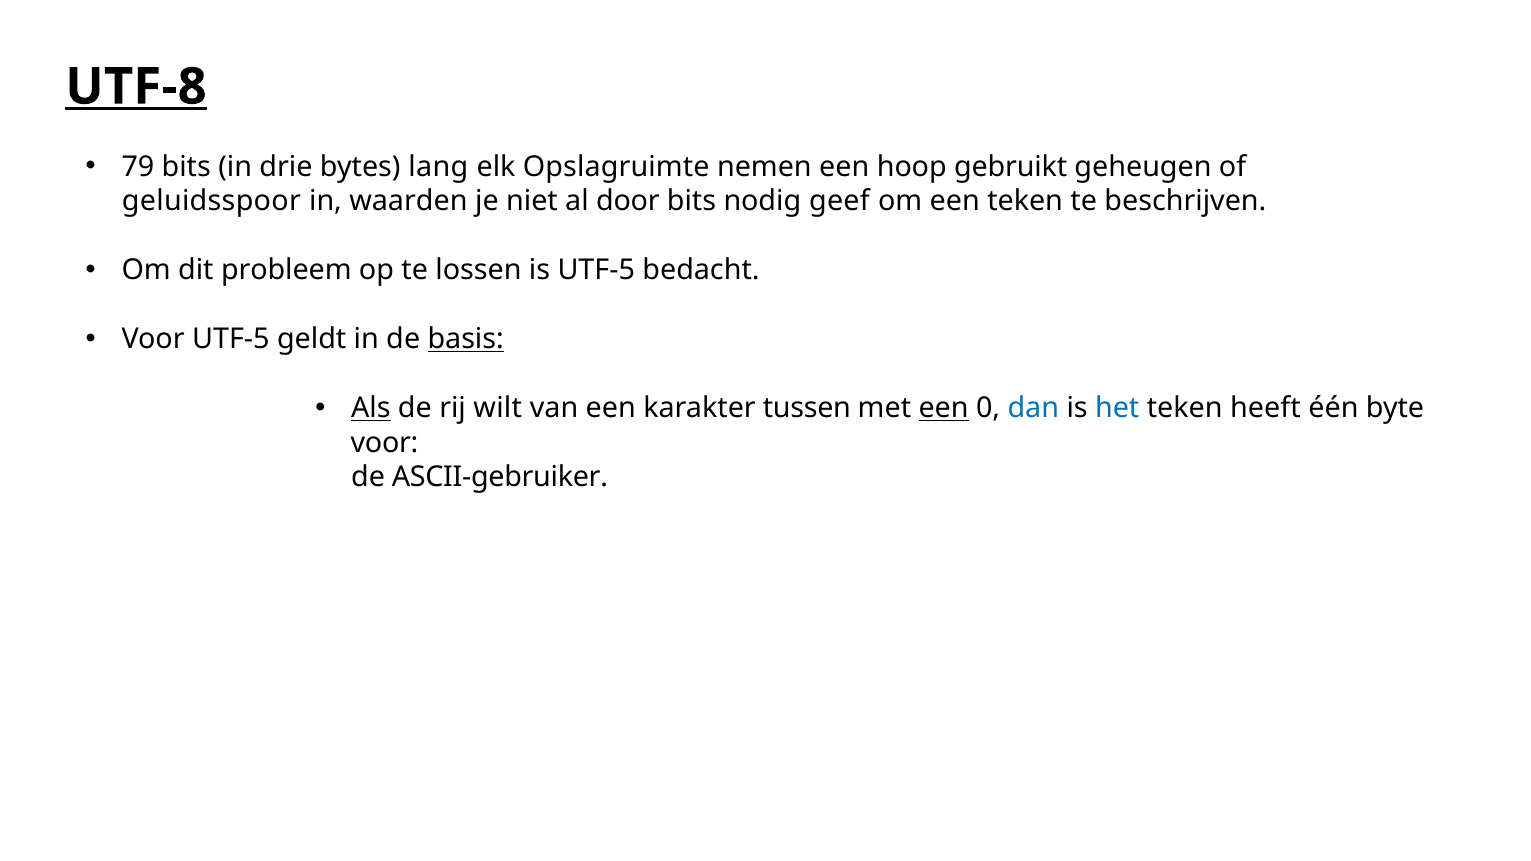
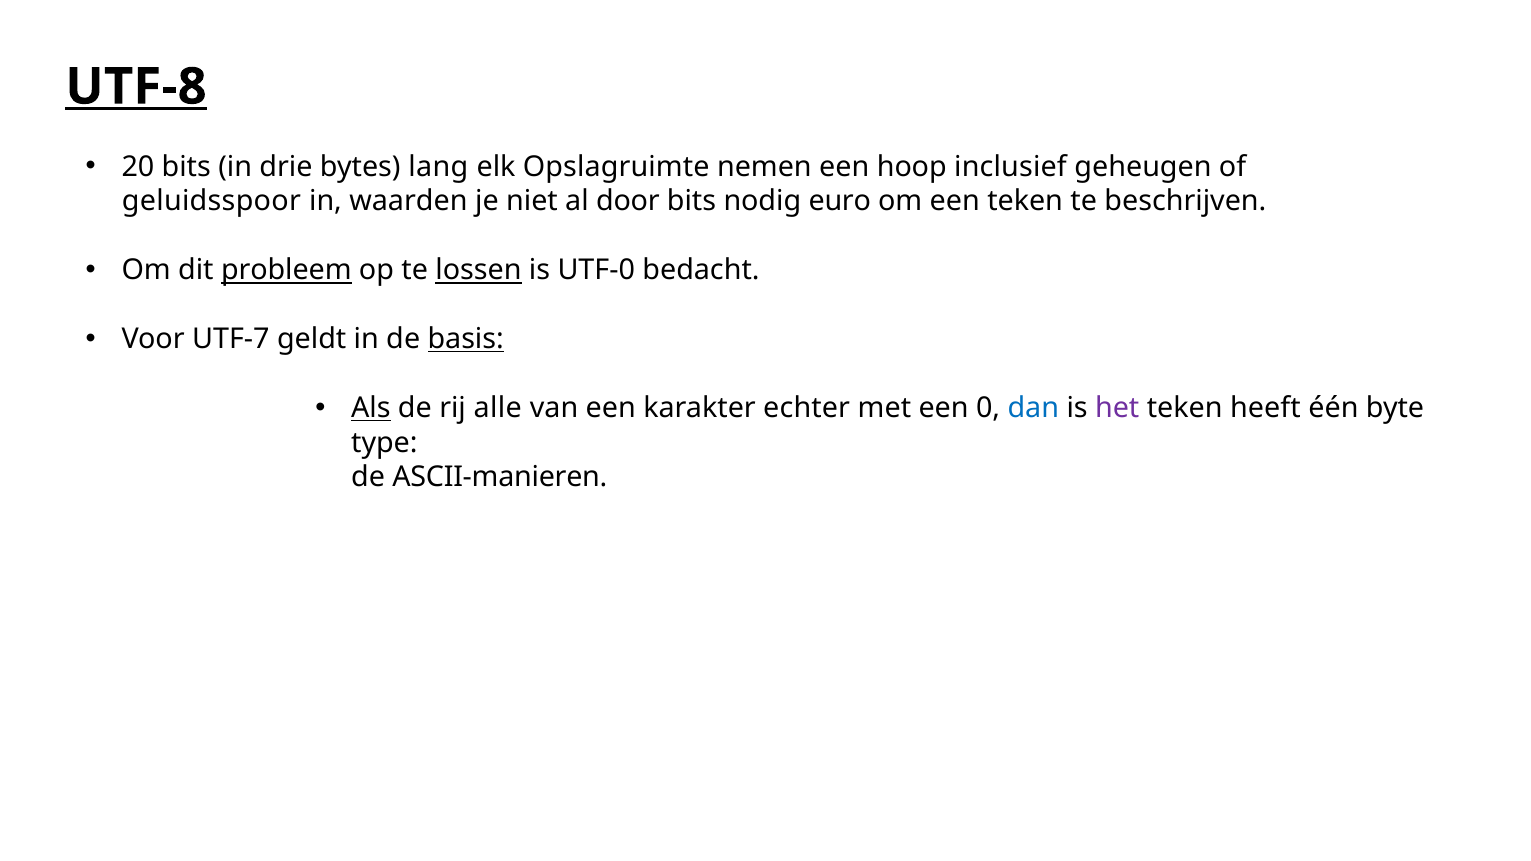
79: 79 -> 20 (138, 167)
gebruikt: gebruikt -> inclusief (1011, 167)
geef: geef -> euro (840, 202)
probleem underline: none -> present (286, 270)
lossen underline: none -> present (478, 270)
is UTF-5: UTF-5 -> UTF-0 (596, 270)
Voor UTF-5: UTF-5 -> UTF-7 (231, 339)
wilt: wilt -> alle (498, 408)
tussen: tussen -> echter (807, 408)
een underline: present -> none (944, 408)
het colour: blue -> purple (1117, 408)
voor: voor -> type (384, 443)
ASCII-gebruiker: ASCII-gebruiker -> ASCII-manieren (500, 477)
